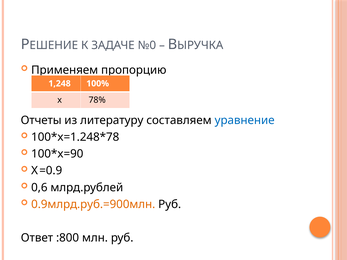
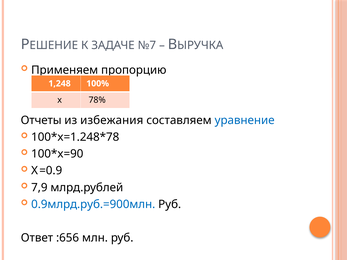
№0: №0 -> №7 (147, 45)
литературу: литературу -> избежания (112, 121)
0,6: 0,6 -> 7,9 (39, 188)
0.9млрд.руб.=900млн colour: orange -> blue (93, 204)
:800: :800 -> :656 (68, 238)
